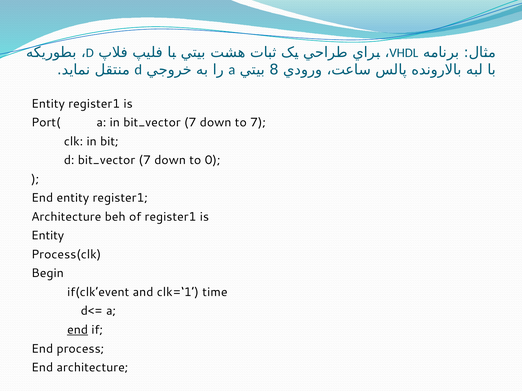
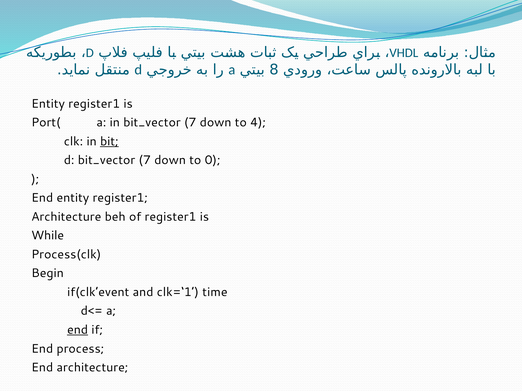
to 7: 7 -> 4 (258, 123)
bit underline: none -> present (109, 142)
Entity: Entity -> While (48, 236)
